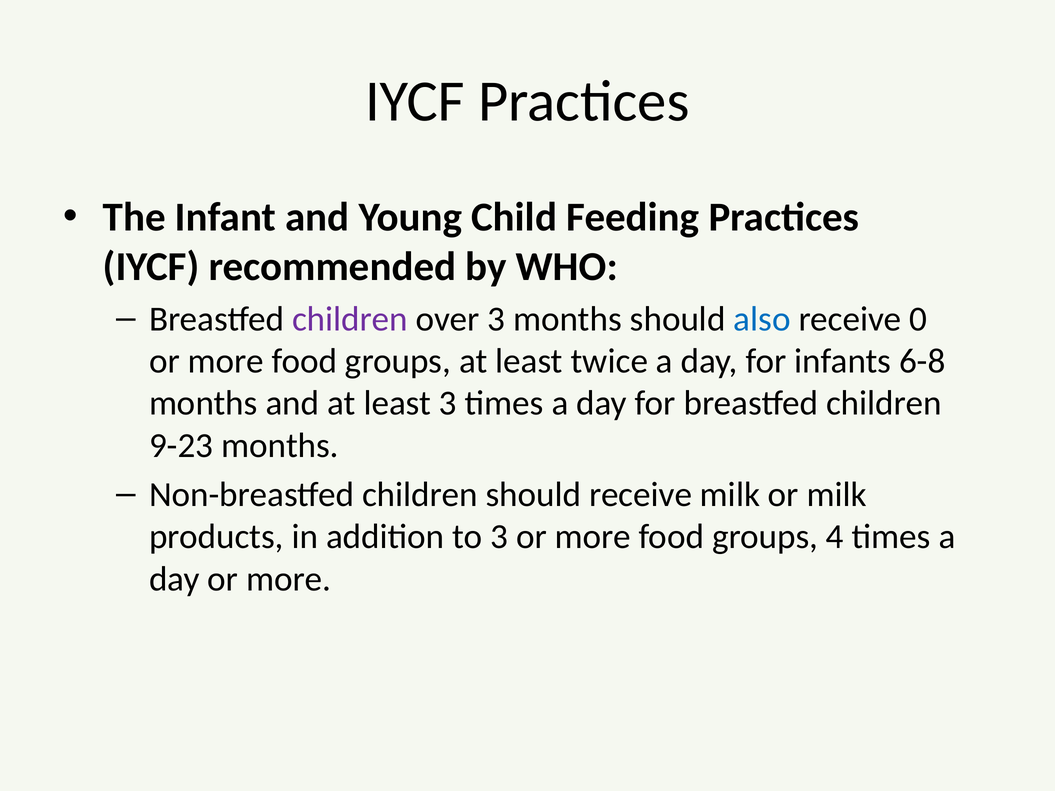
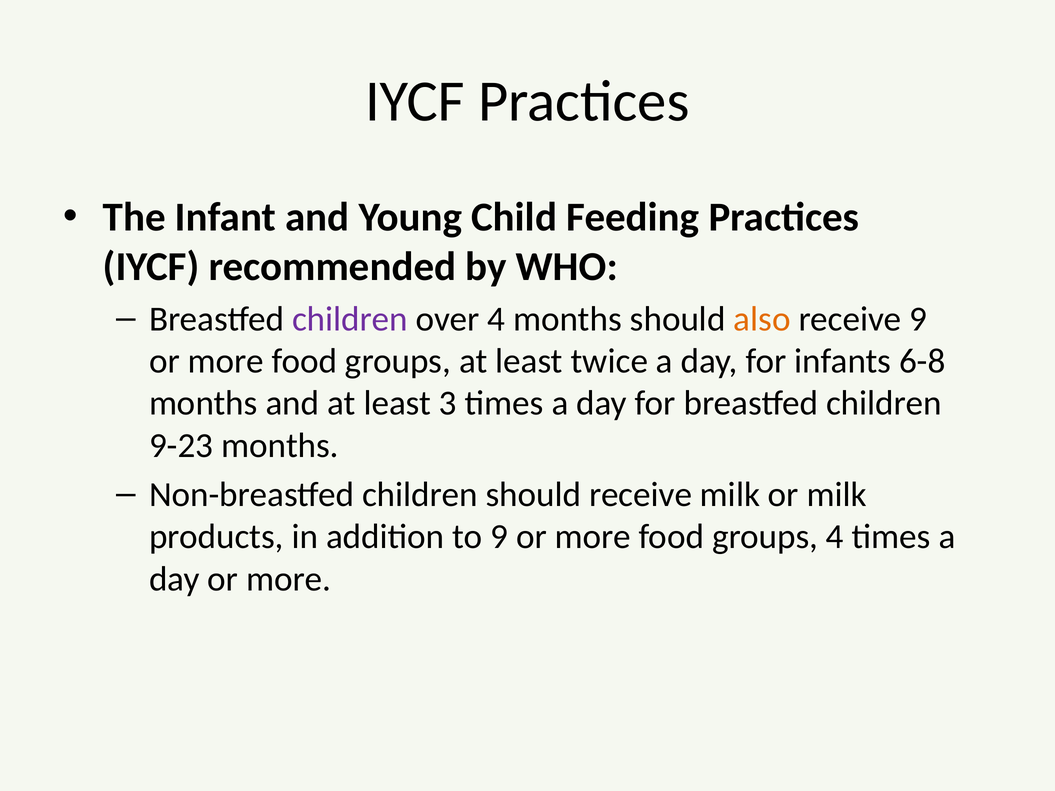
over 3: 3 -> 4 (496, 319)
also colour: blue -> orange (762, 319)
receive 0: 0 -> 9 (918, 319)
to 3: 3 -> 9 (499, 537)
